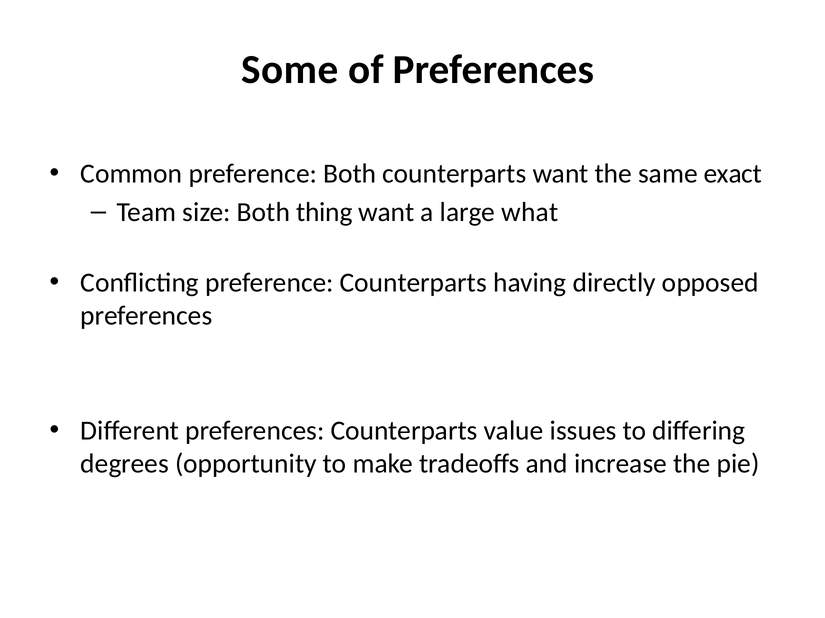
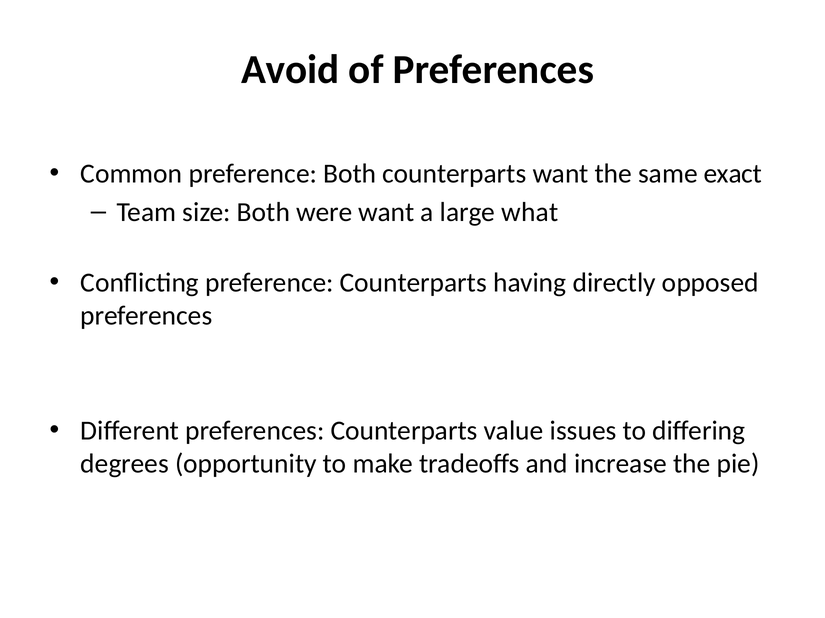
Some: Some -> Avoid (290, 70)
thing: thing -> were (324, 212)
